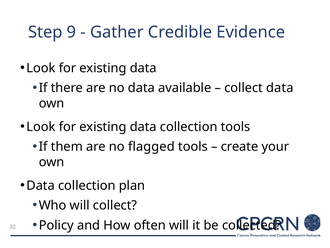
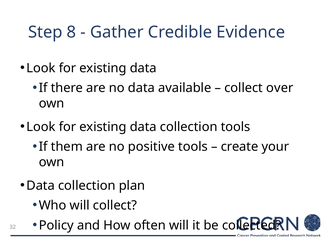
9: 9 -> 8 (71, 32)
collect data: data -> over (280, 88)
flagged: flagged -> positive (151, 146)
